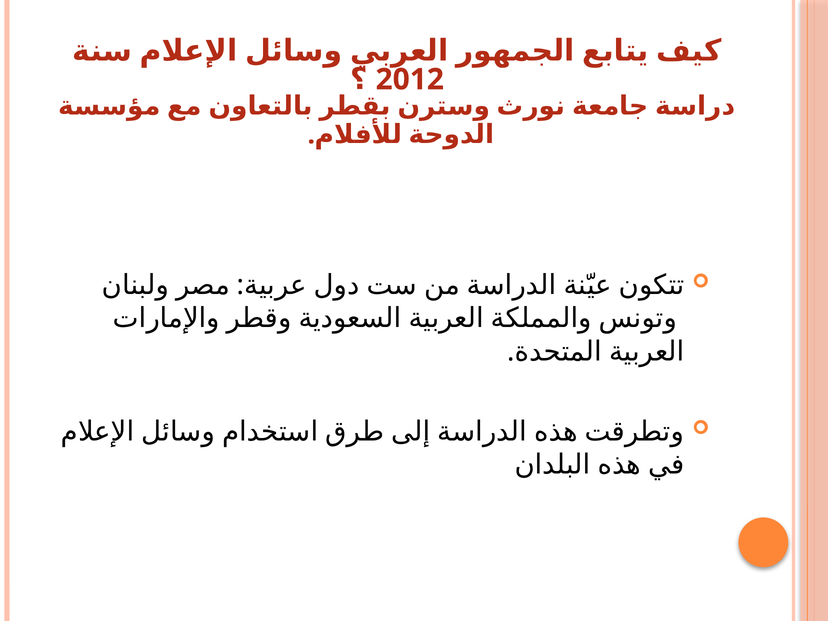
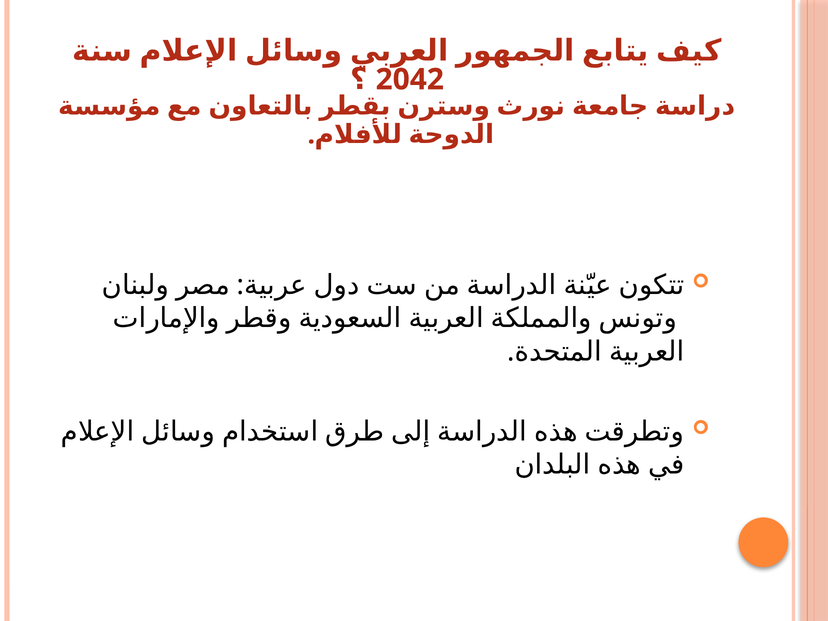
2012: 2012 -> 2042 (410, 79)
